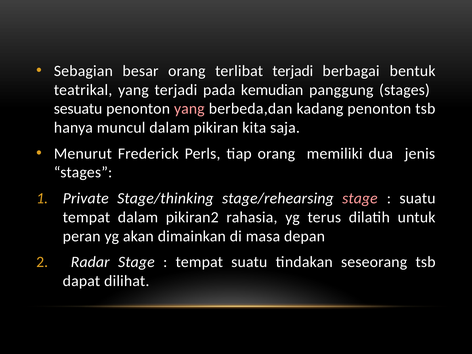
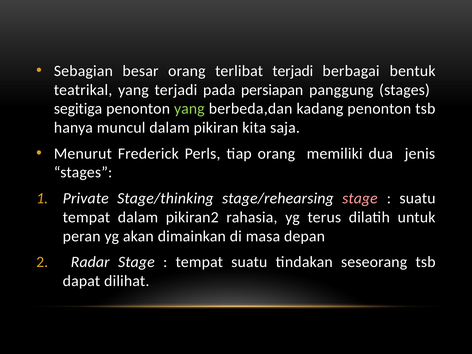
kemudian: kemudian -> persiapan (272, 90)
sesuatu: sesuatu -> segitiga (78, 109)
yang colour: pink -> light green (189, 109)
